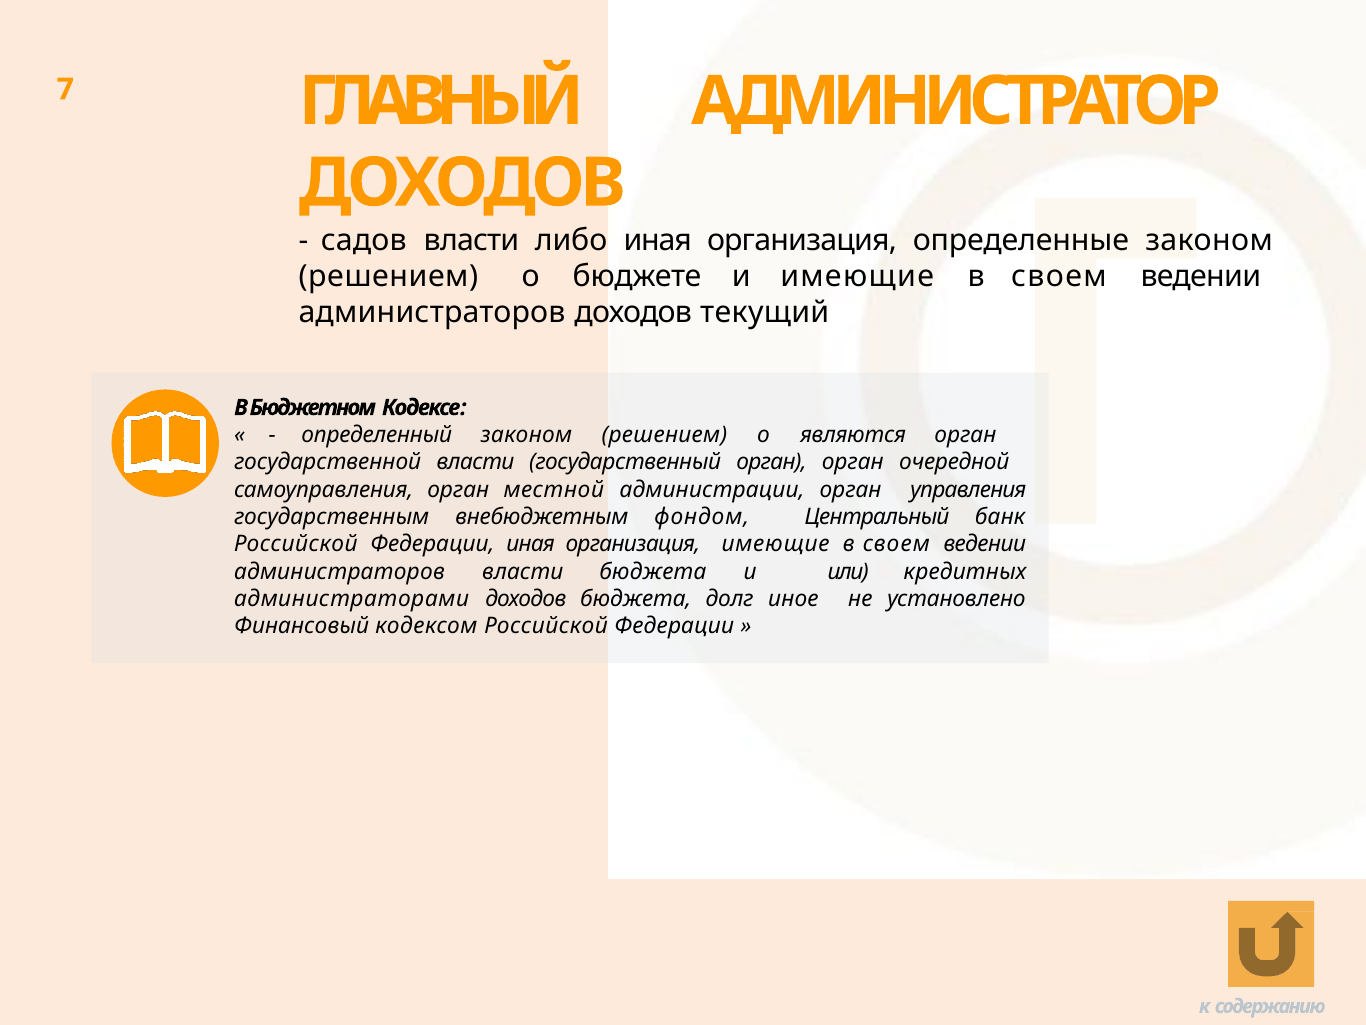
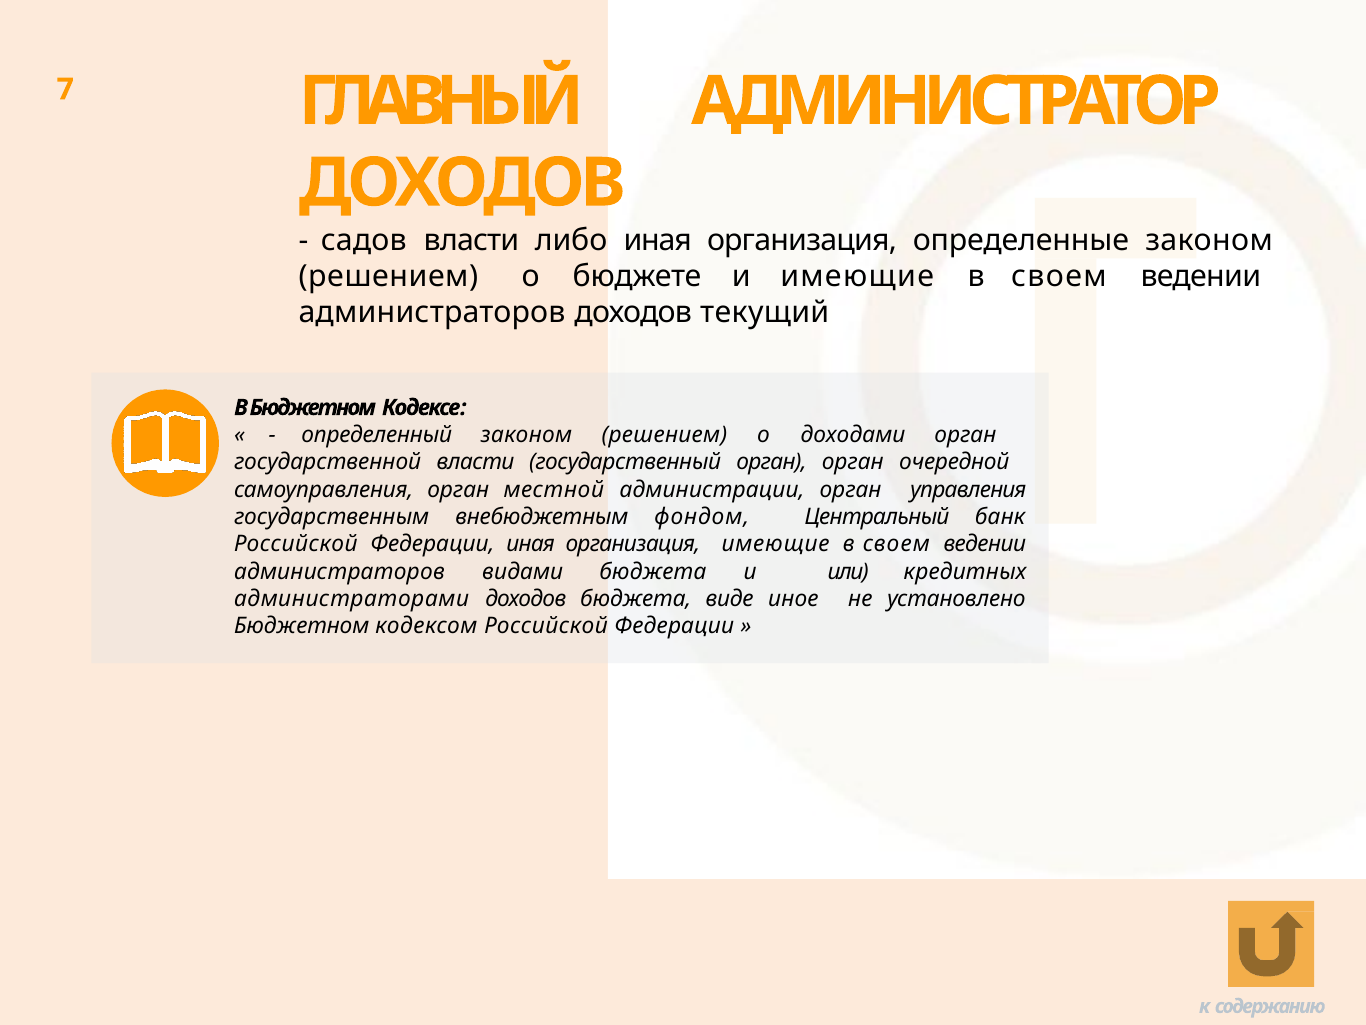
являются: являются -> доходами (853, 435)
администраторов власти: власти -> видами (523, 571)
долг: долг -> виде (730, 599)
Финансовый: Финансовый -> Бюджетном (302, 626)
